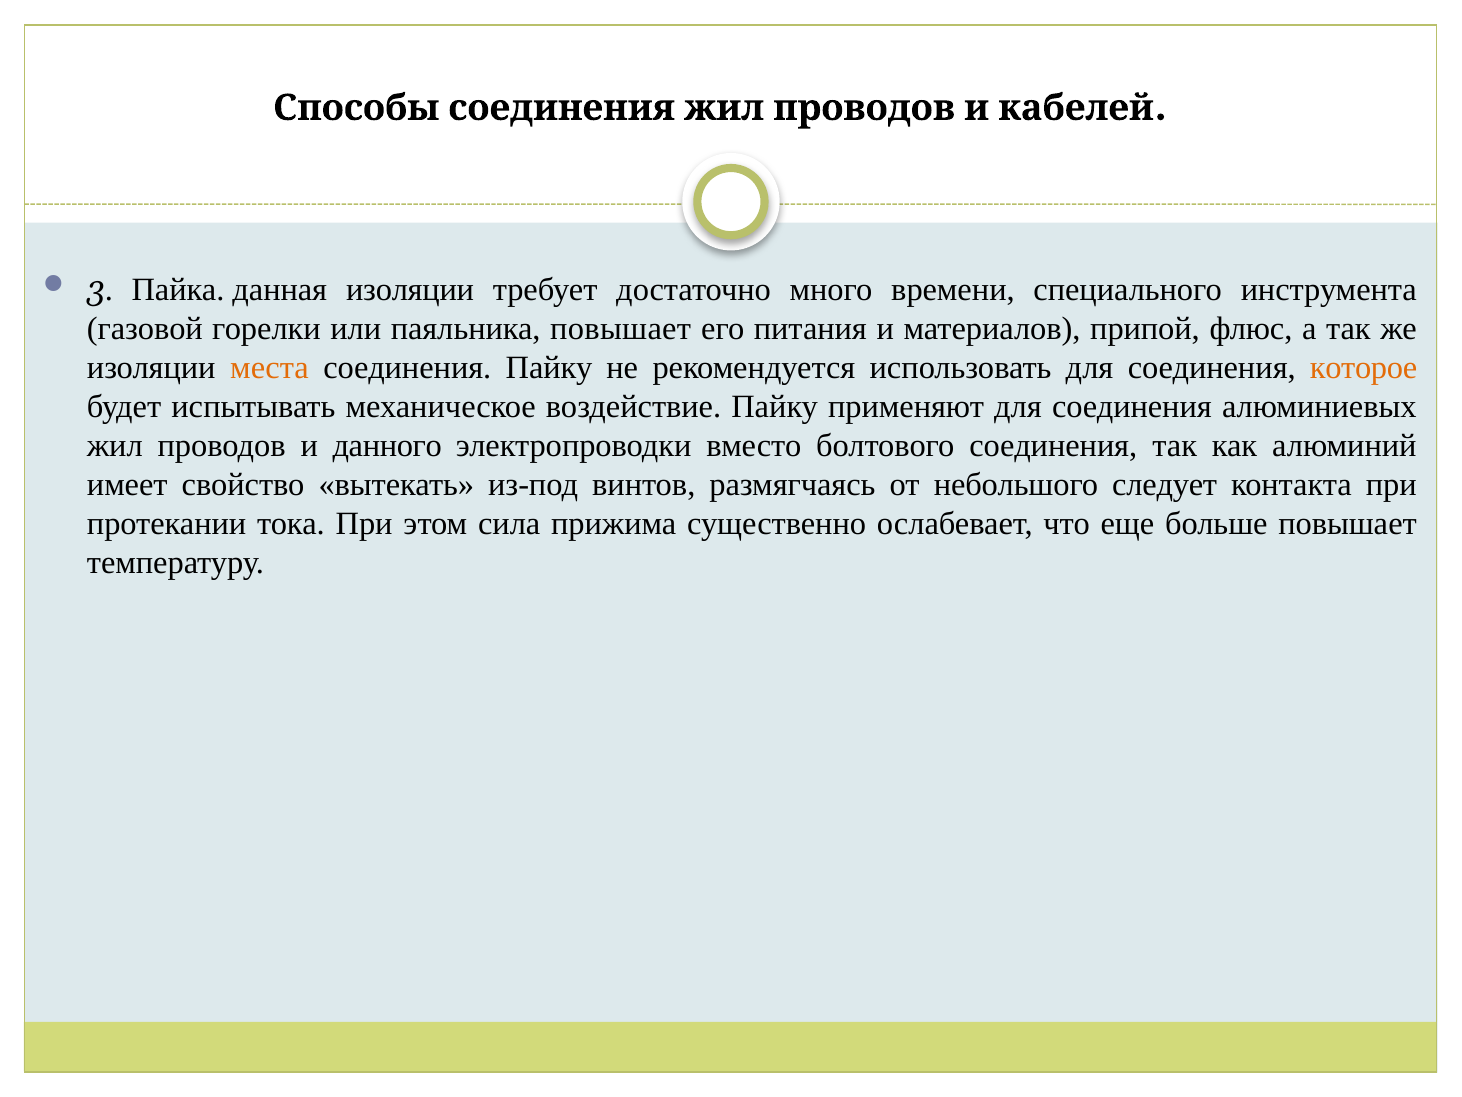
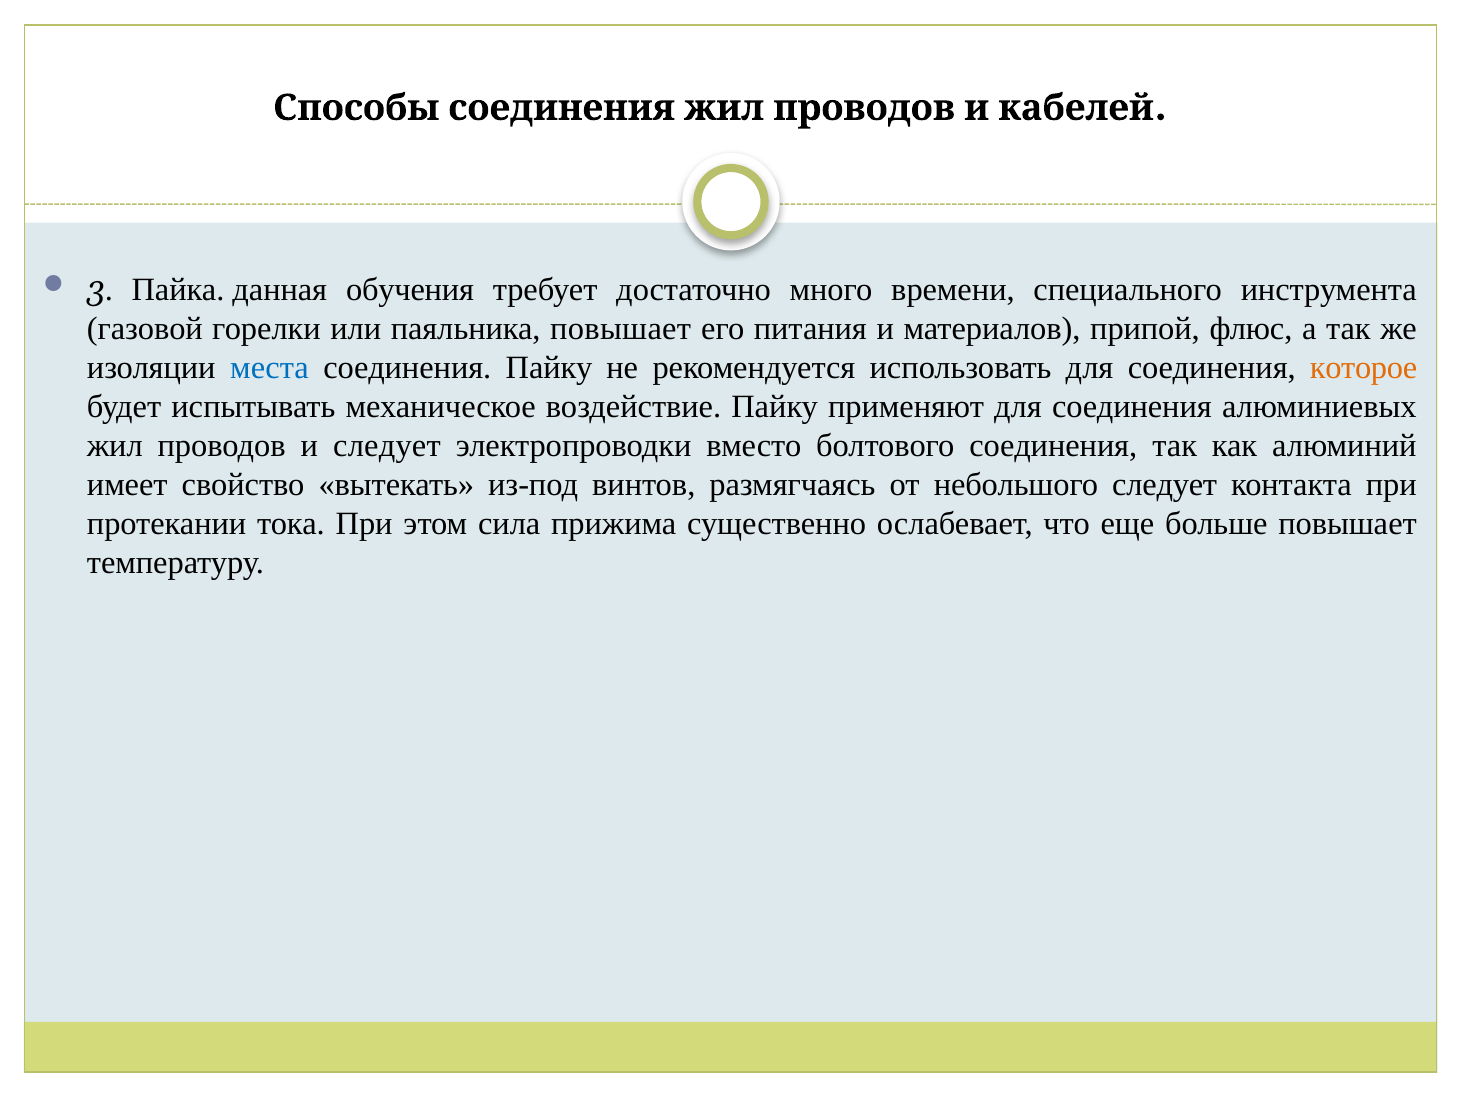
данная изоляции: изоляции -> обучения (410, 289)
места colour: orange -> blue (269, 367)
и данного: данного -> следует (387, 445)
